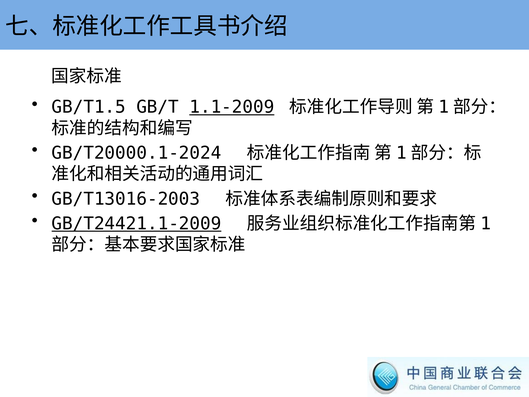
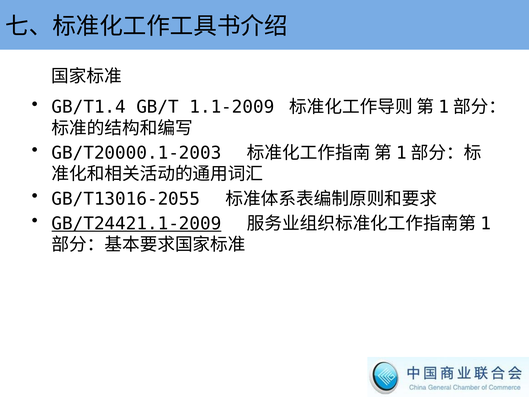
GB/T1.5: GB/T1.5 -> GB/T1.4 (89, 107)
1.1-2009 underline: present -> none (232, 107)
GB/T20000.1-2024: GB/T20000.1-2024 -> GB/T20000.1-2003 (137, 153)
GB/T13016-2003: GB/T13016-2003 -> GB/T13016-2055 (126, 199)
